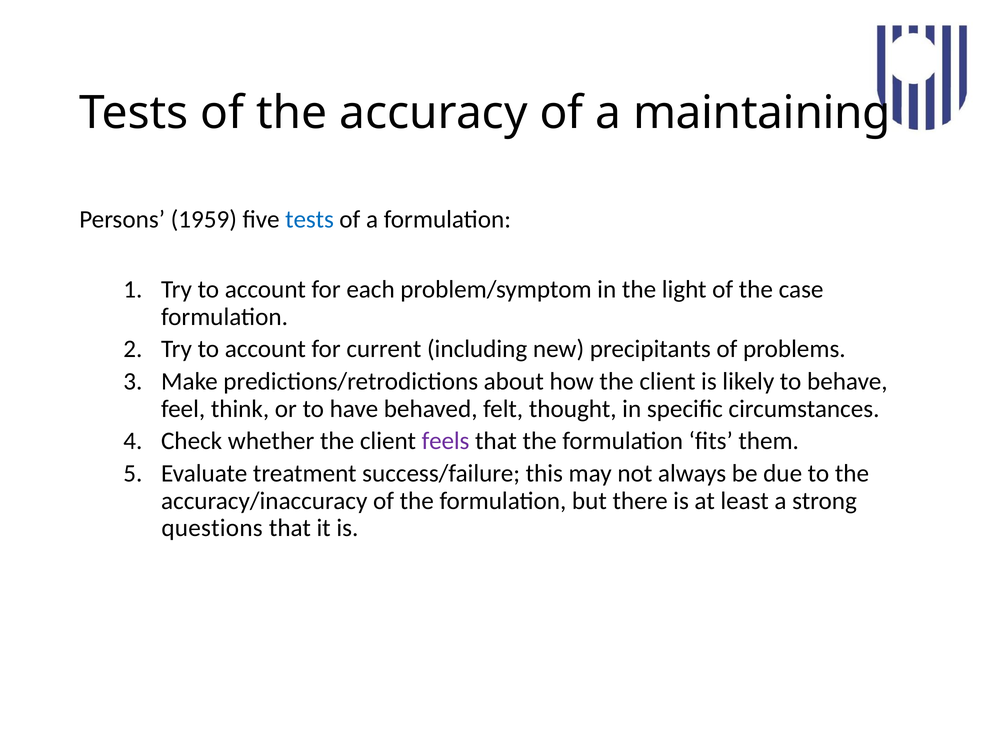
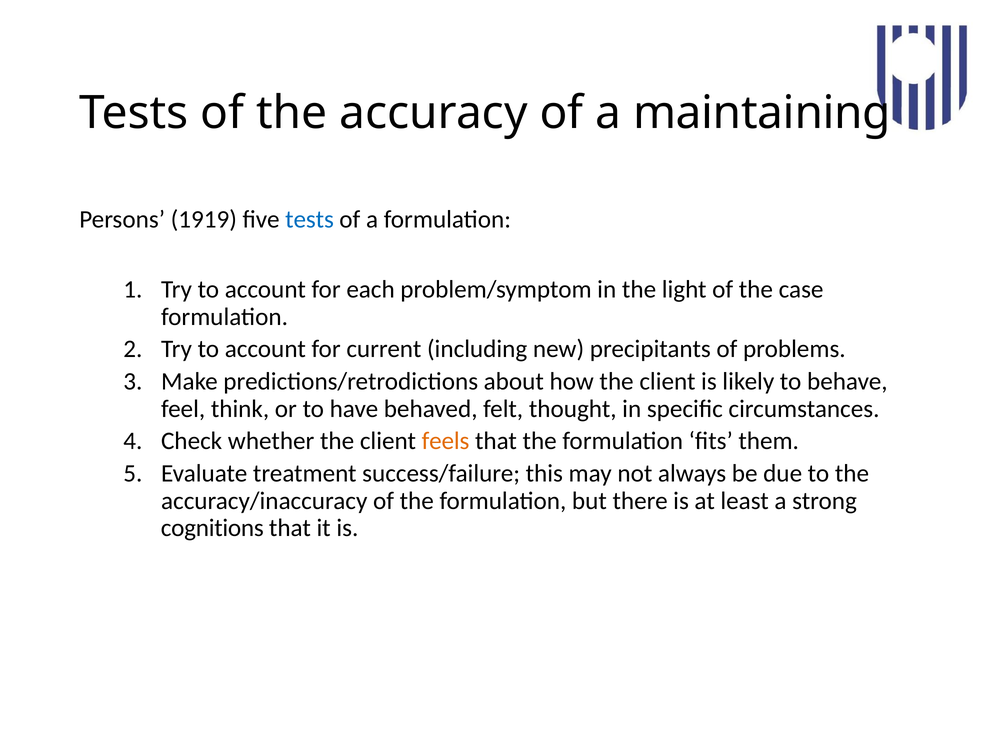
1959: 1959 -> 1919 (204, 220)
feels colour: purple -> orange (446, 441)
questions: questions -> cognitions (212, 528)
